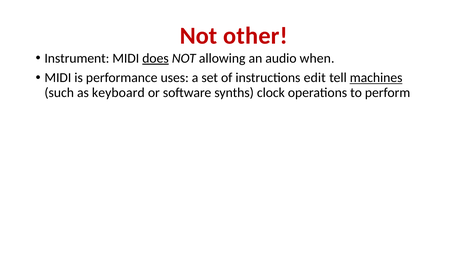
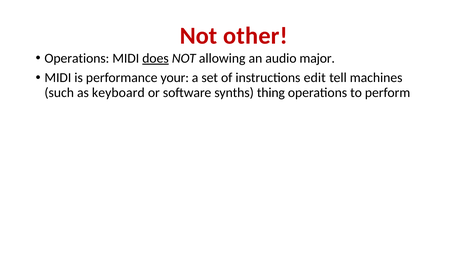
Instrument: Instrument -> Operations (77, 58)
when: when -> major (317, 58)
uses: uses -> your (175, 78)
machines underline: present -> none (376, 78)
clock: clock -> thing (271, 93)
